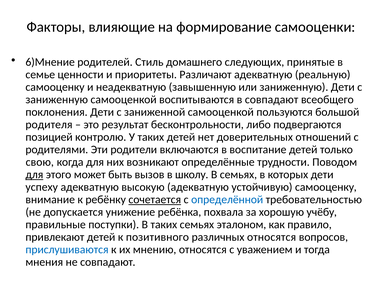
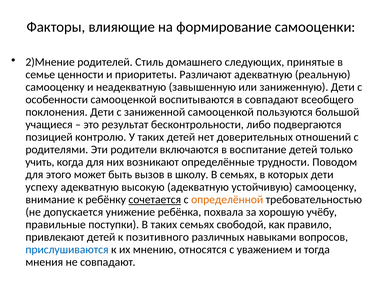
6)Мнение: 6)Мнение -> 2)Мнение (50, 62)
заниженную: заниженную -> особенности (57, 100)
родителя: родителя -> учащиеся (49, 125)
свою: свою -> учить (40, 162)
для underline: present -> none (34, 175)
определённой colour: blue -> orange (227, 200)
эталоном: эталоном -> свободой (241, 225)
различных относятся: относятся -> навыками (272, 237)
